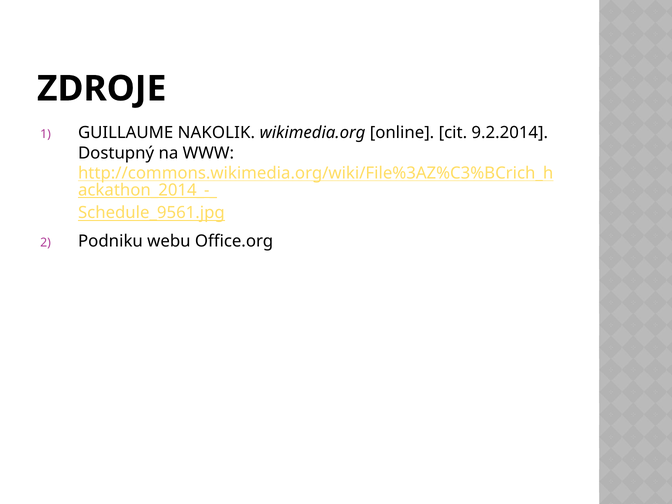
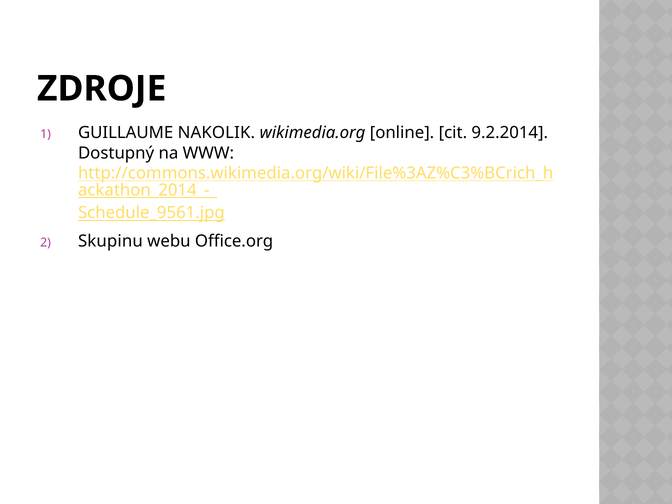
Podniku: Podniku -> Skupinu (110, 241)
